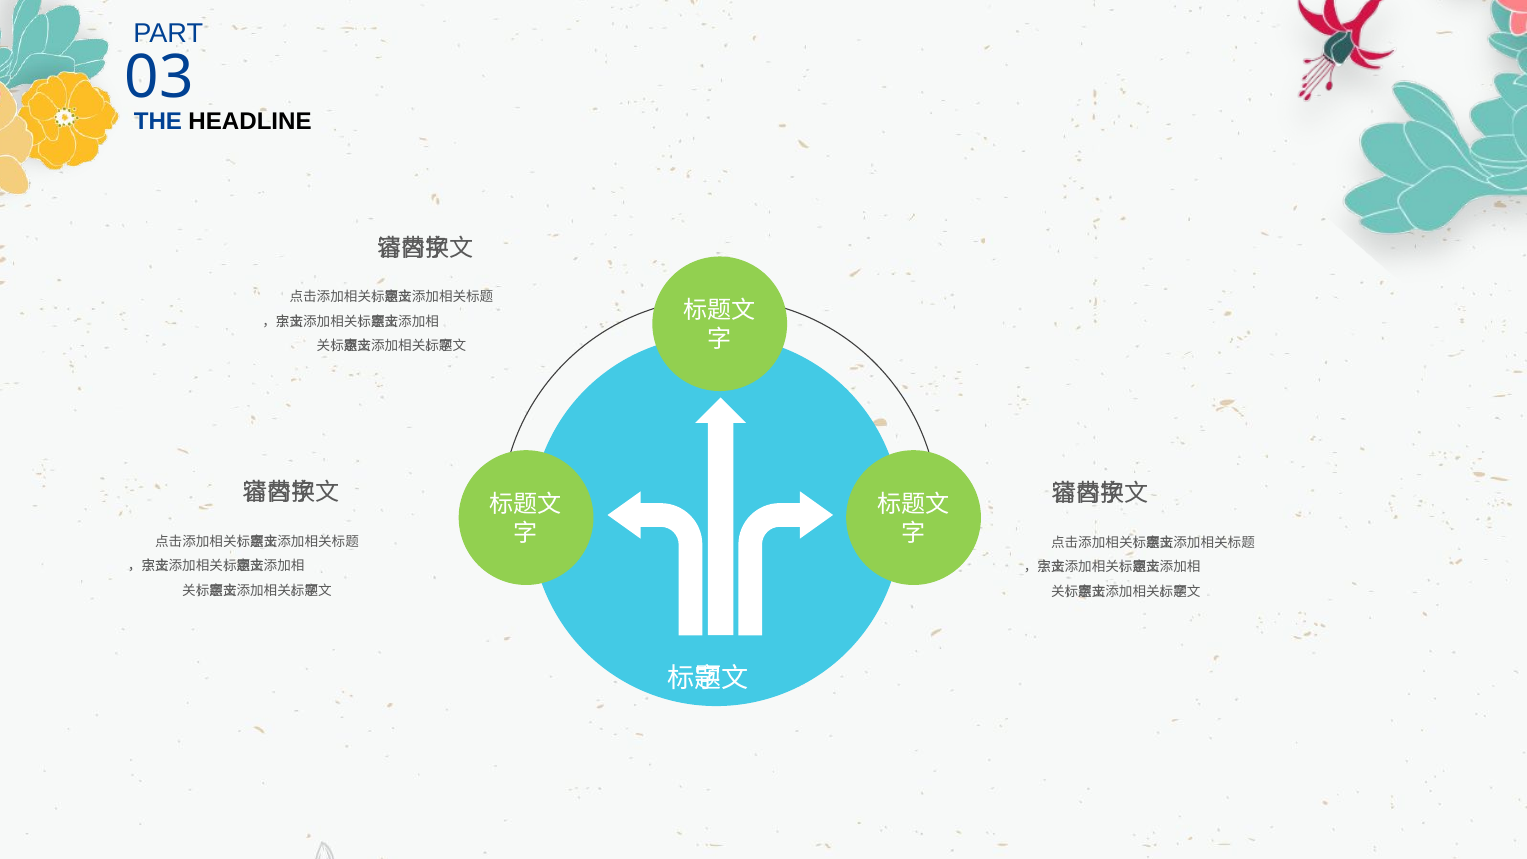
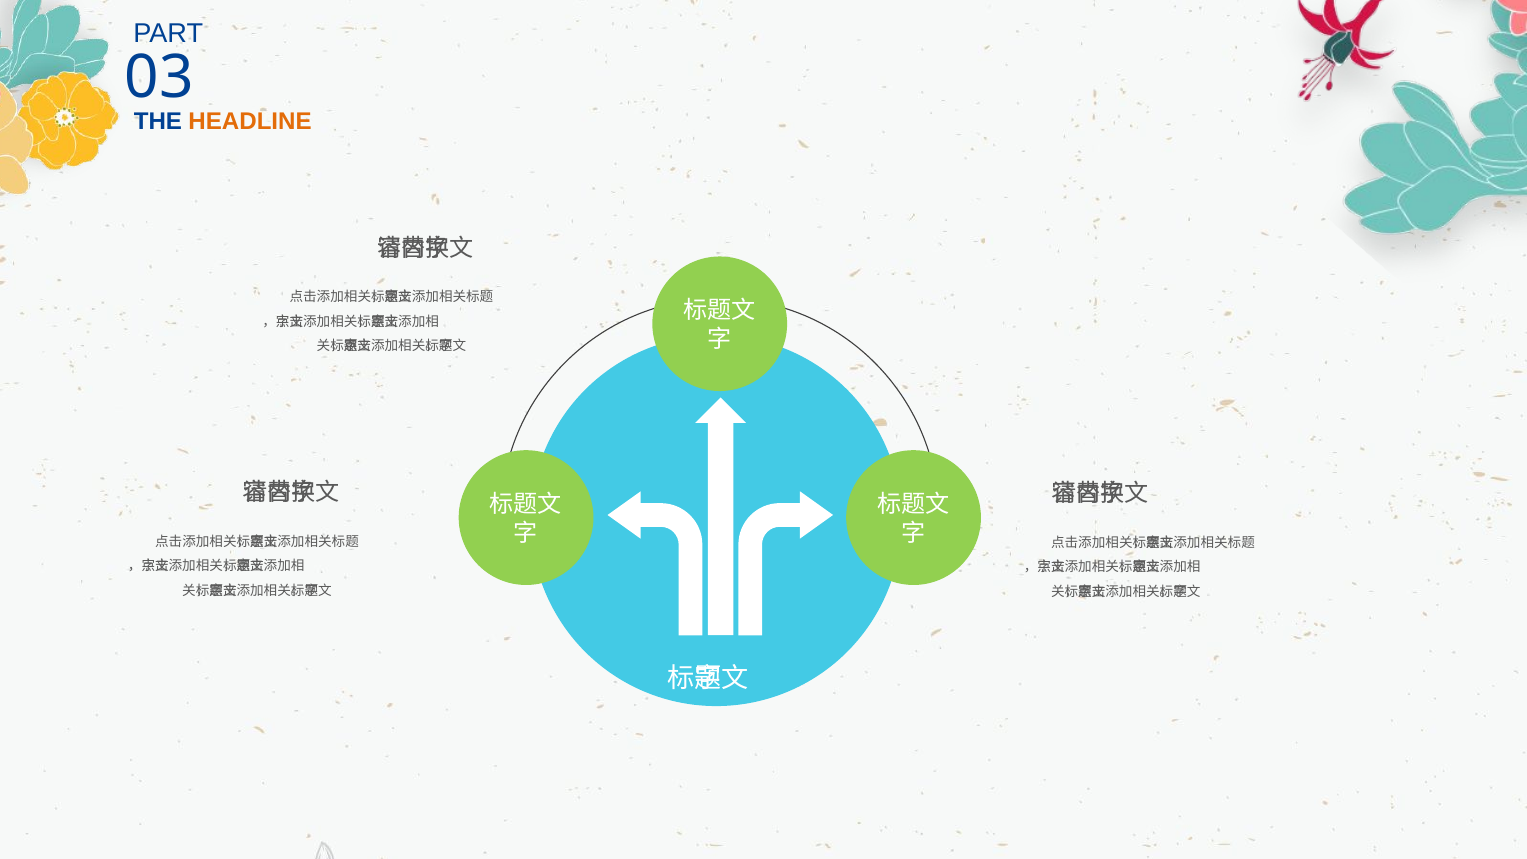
HEADLINE colour: black -> orange (250, 122)
